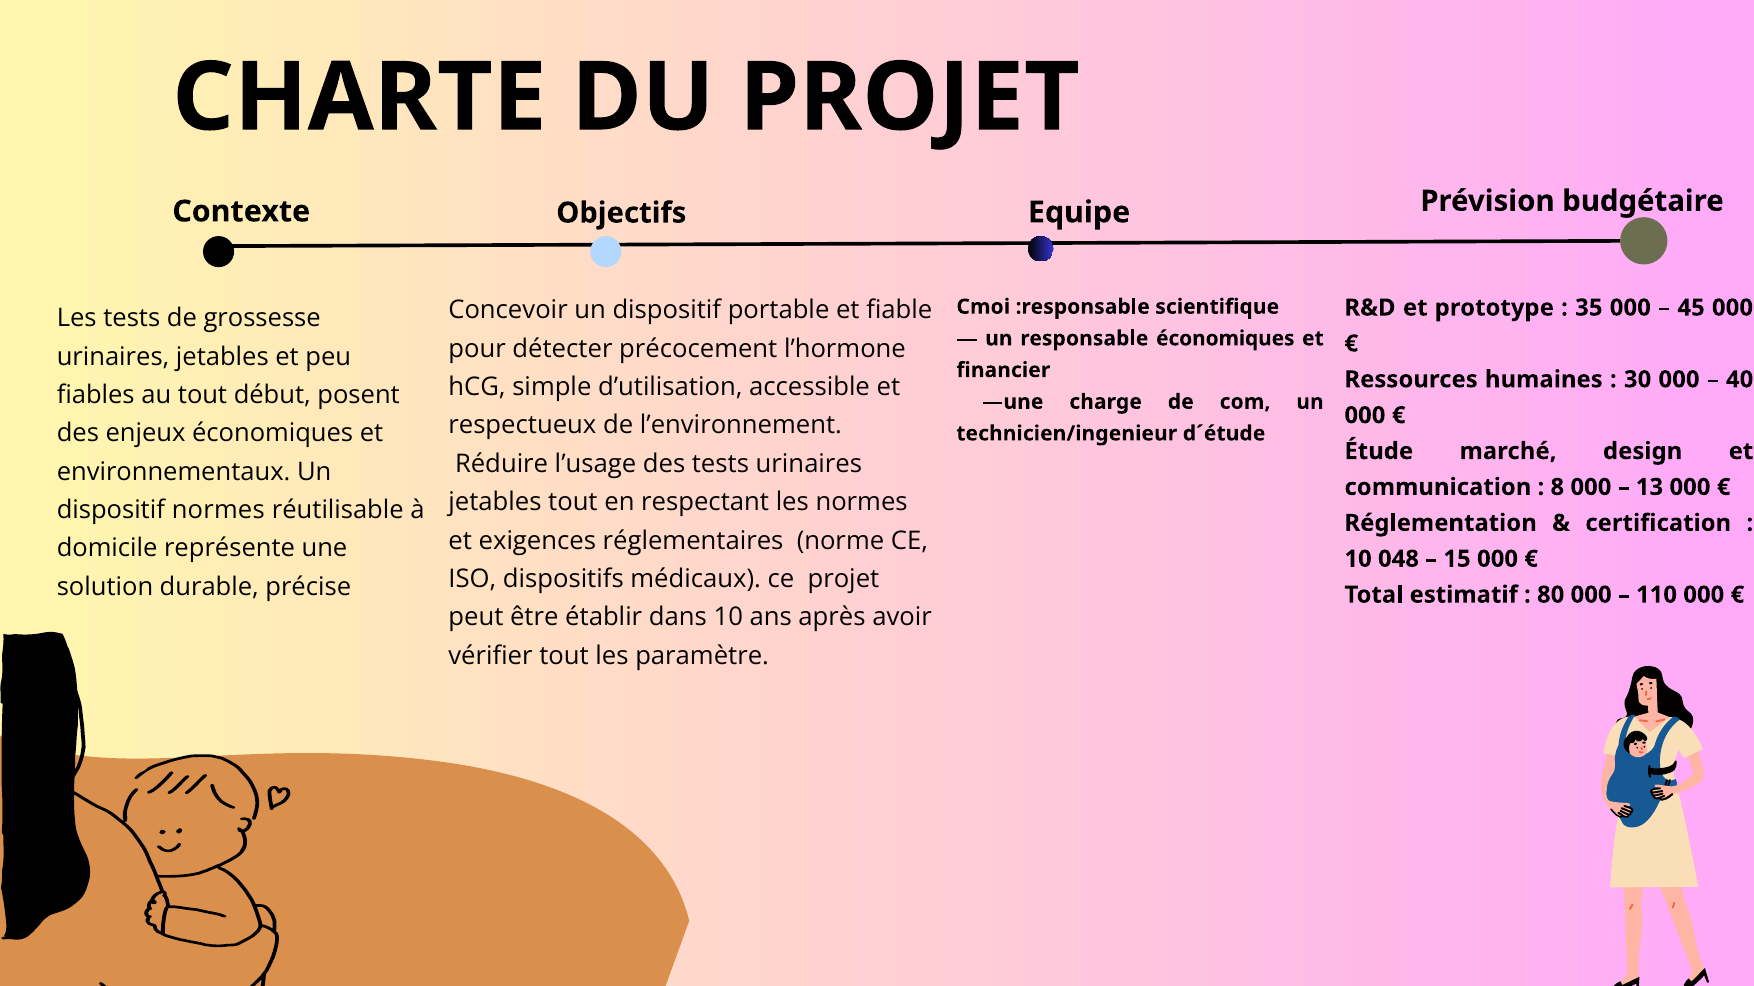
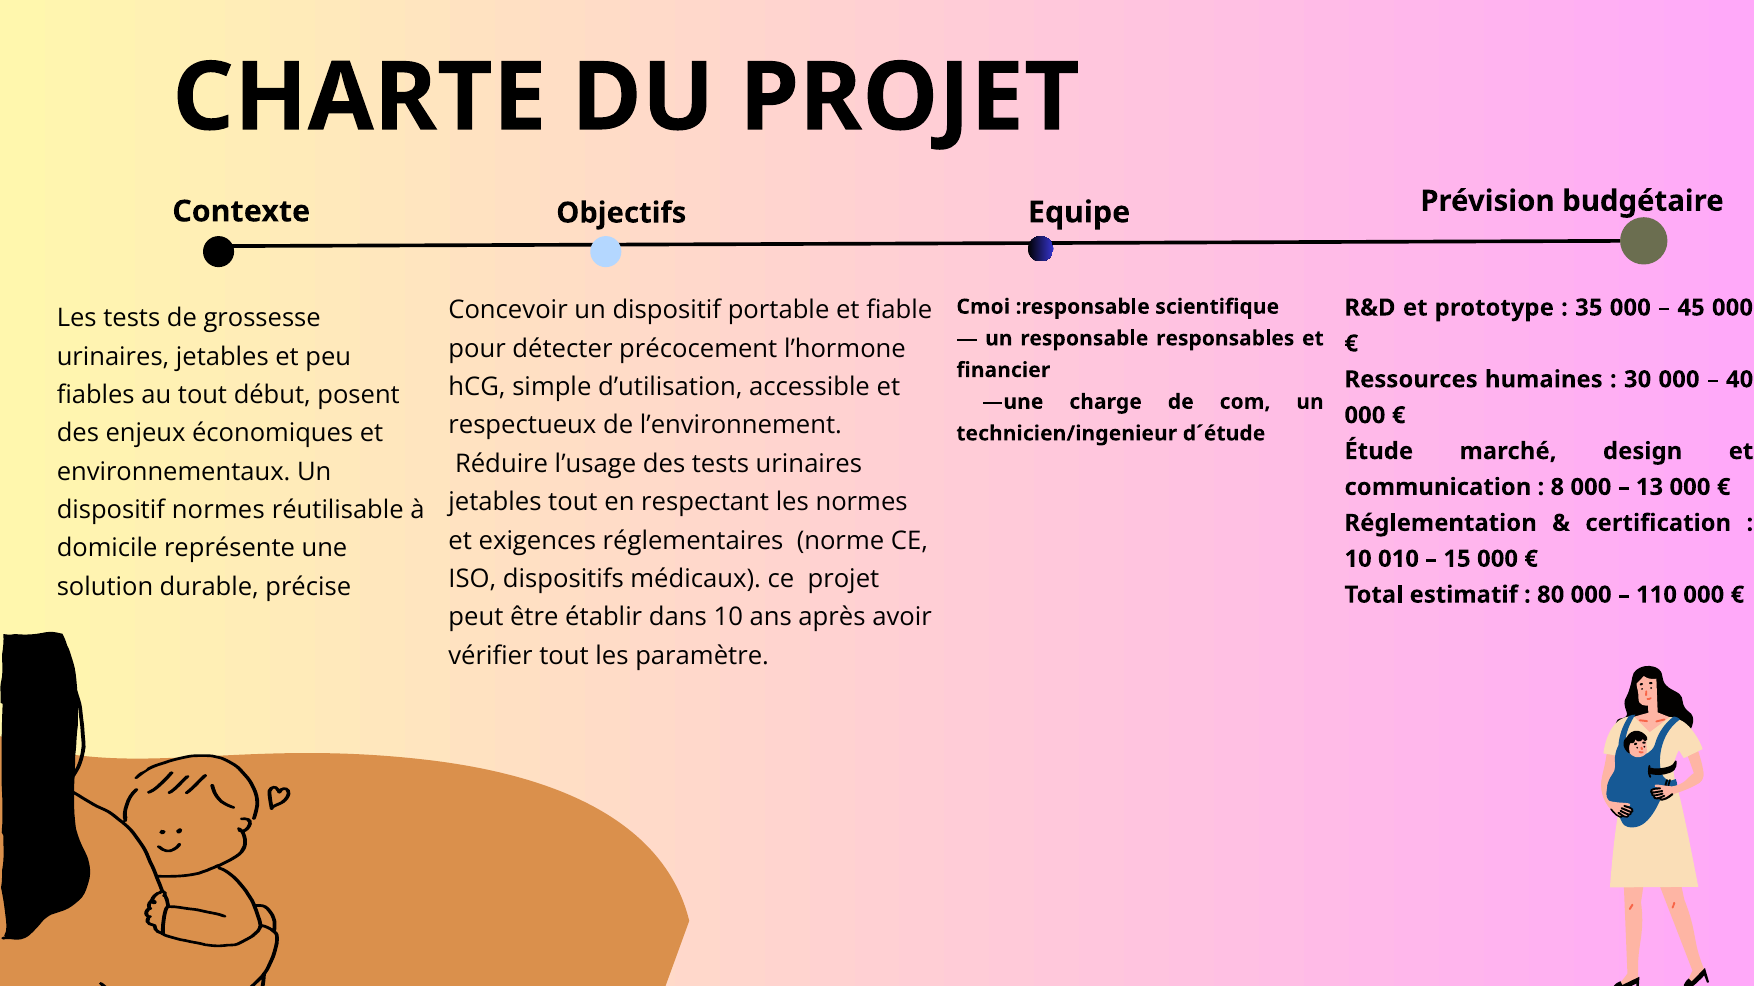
responsable économiques: économiques -> responsables (1225, 339)
048: 048 -> 010 (1398, 559)
